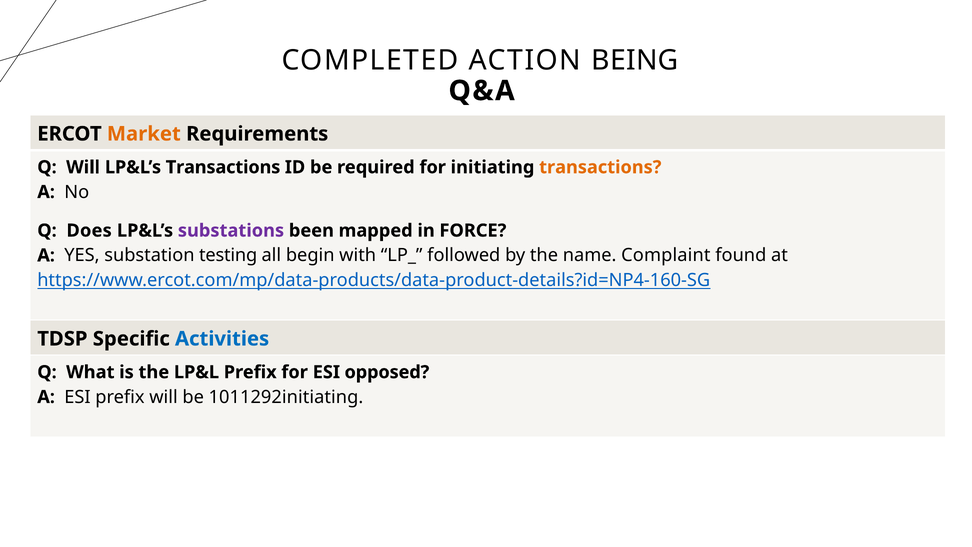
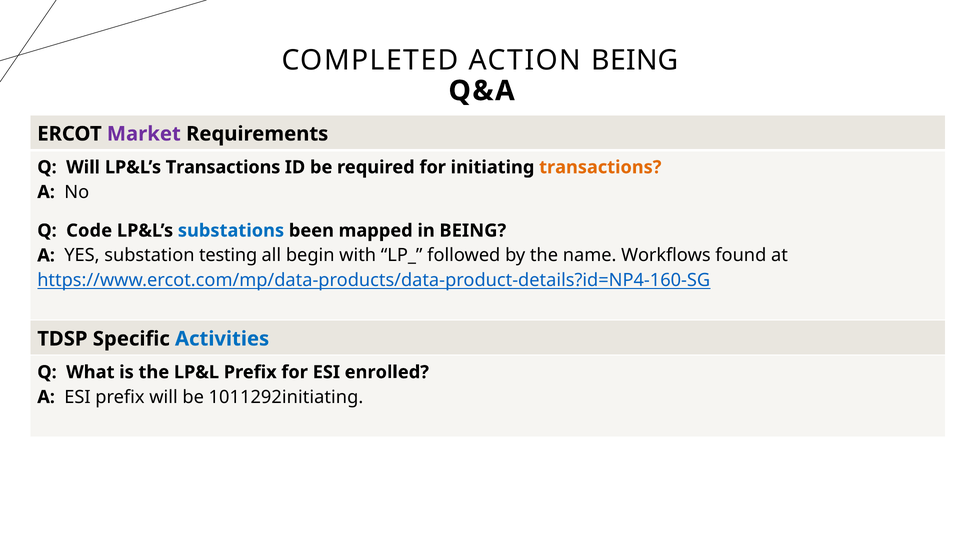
Market colour: orange -> purple (144, 134)
Does: Does -> Code (89, 231)
substations colour: purple -> blue (231, 231)
in FORCE: FORCE -> BEING (473, 231)
Complaint: Complaint -> Workflows (666, 255)
opposed: opposed -> enrolled (387, 372)
